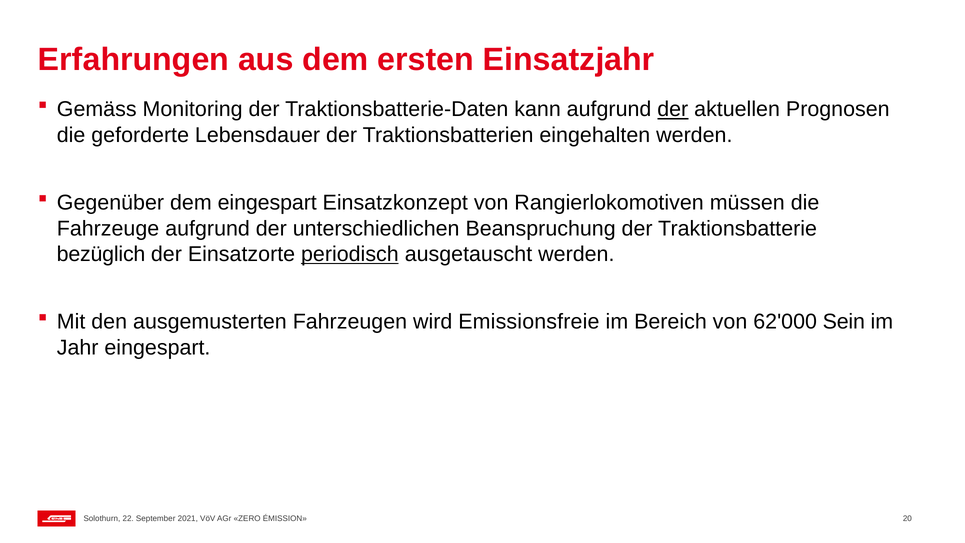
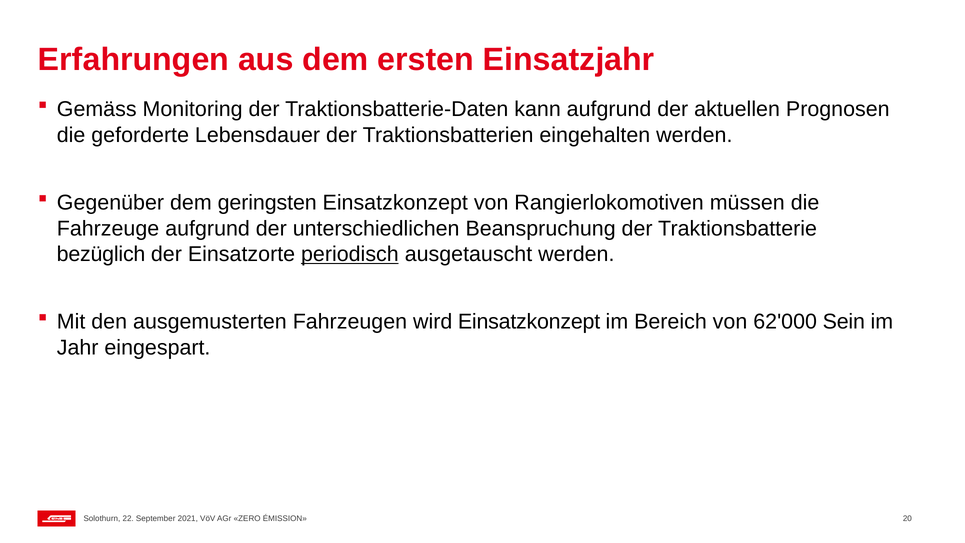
der underline: present -> none (673, 109)
dem eingespart: eingespart -> geringsten (267, 203)
wird Emissionsfreie: Emissionsfreie -> Einsatzkonzept (529, 322)
